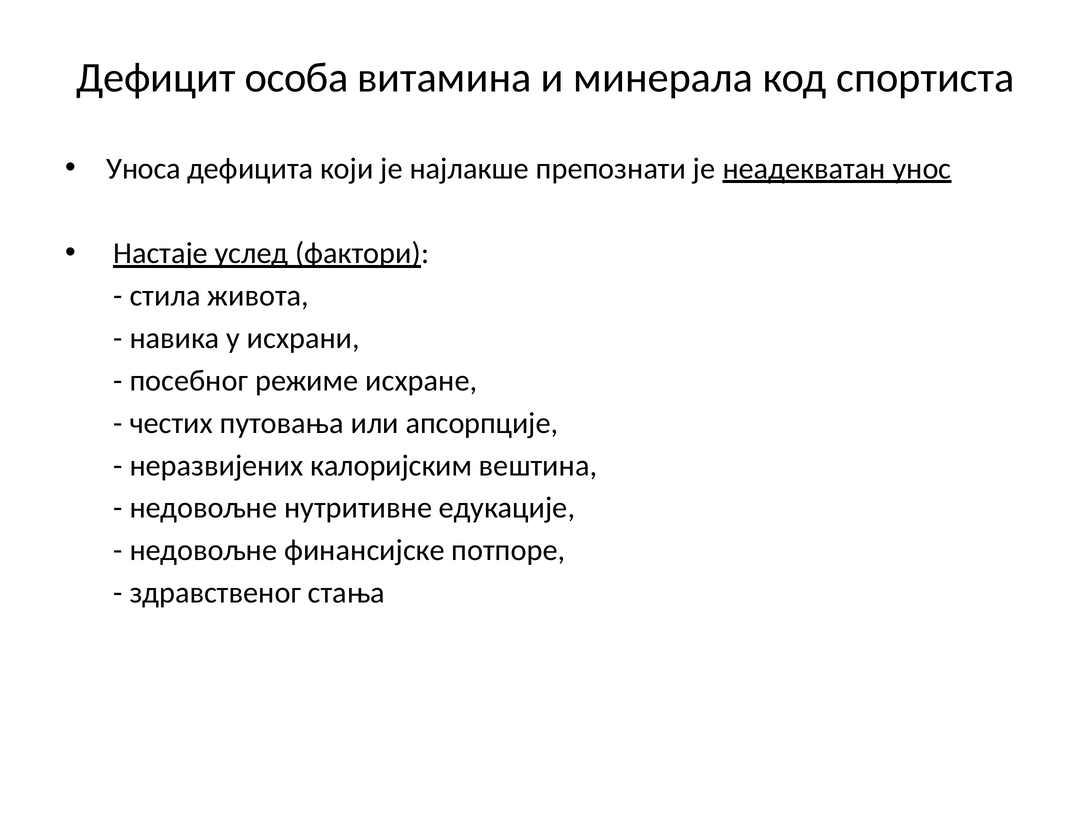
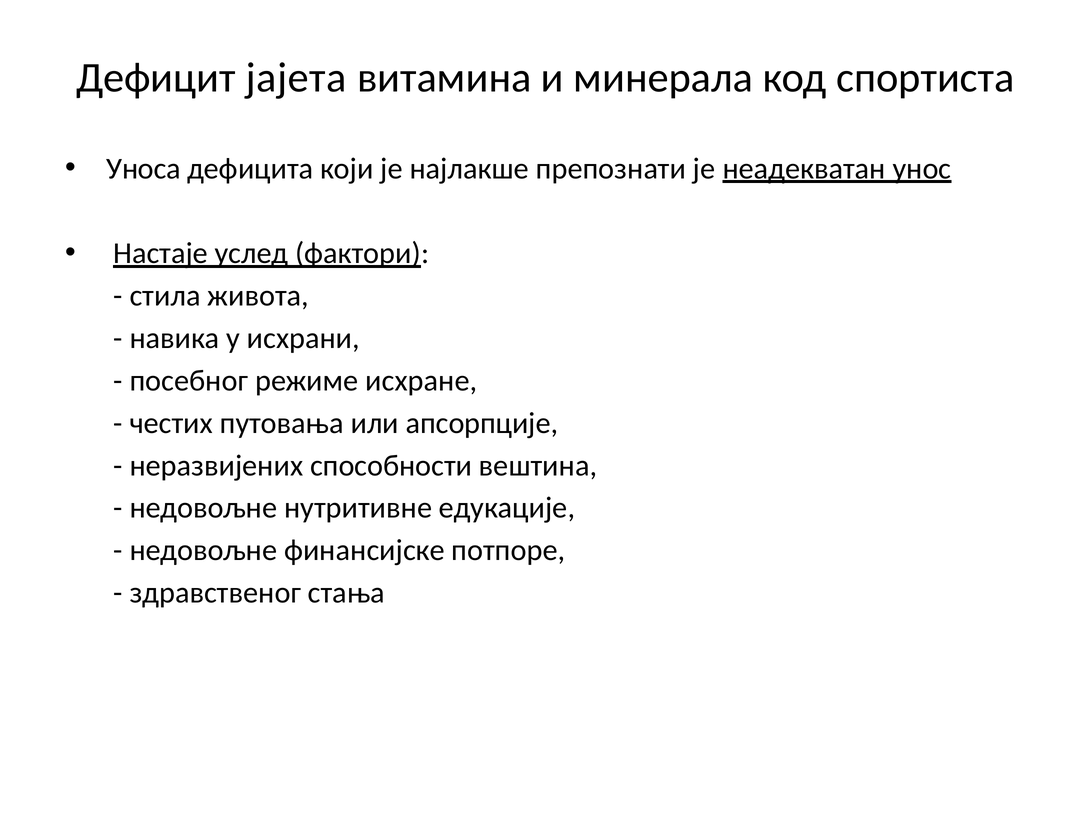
особа: особа -> јајета (296, 78)
калоријским: калоријским -> способности (391, 466)
